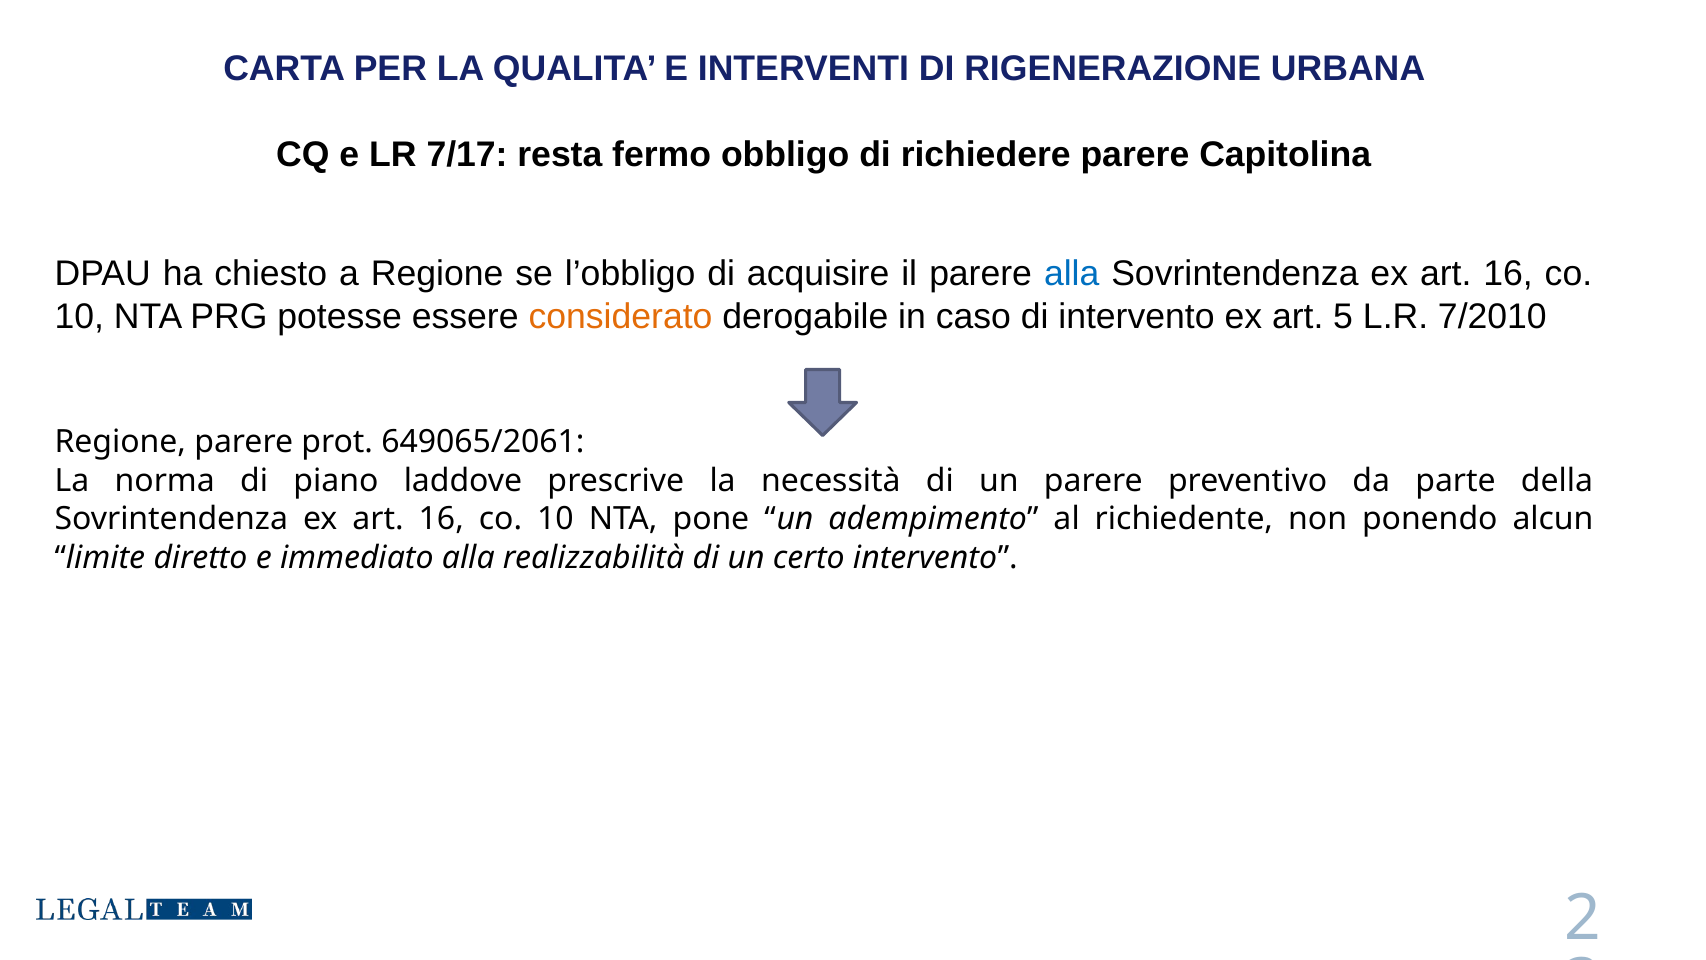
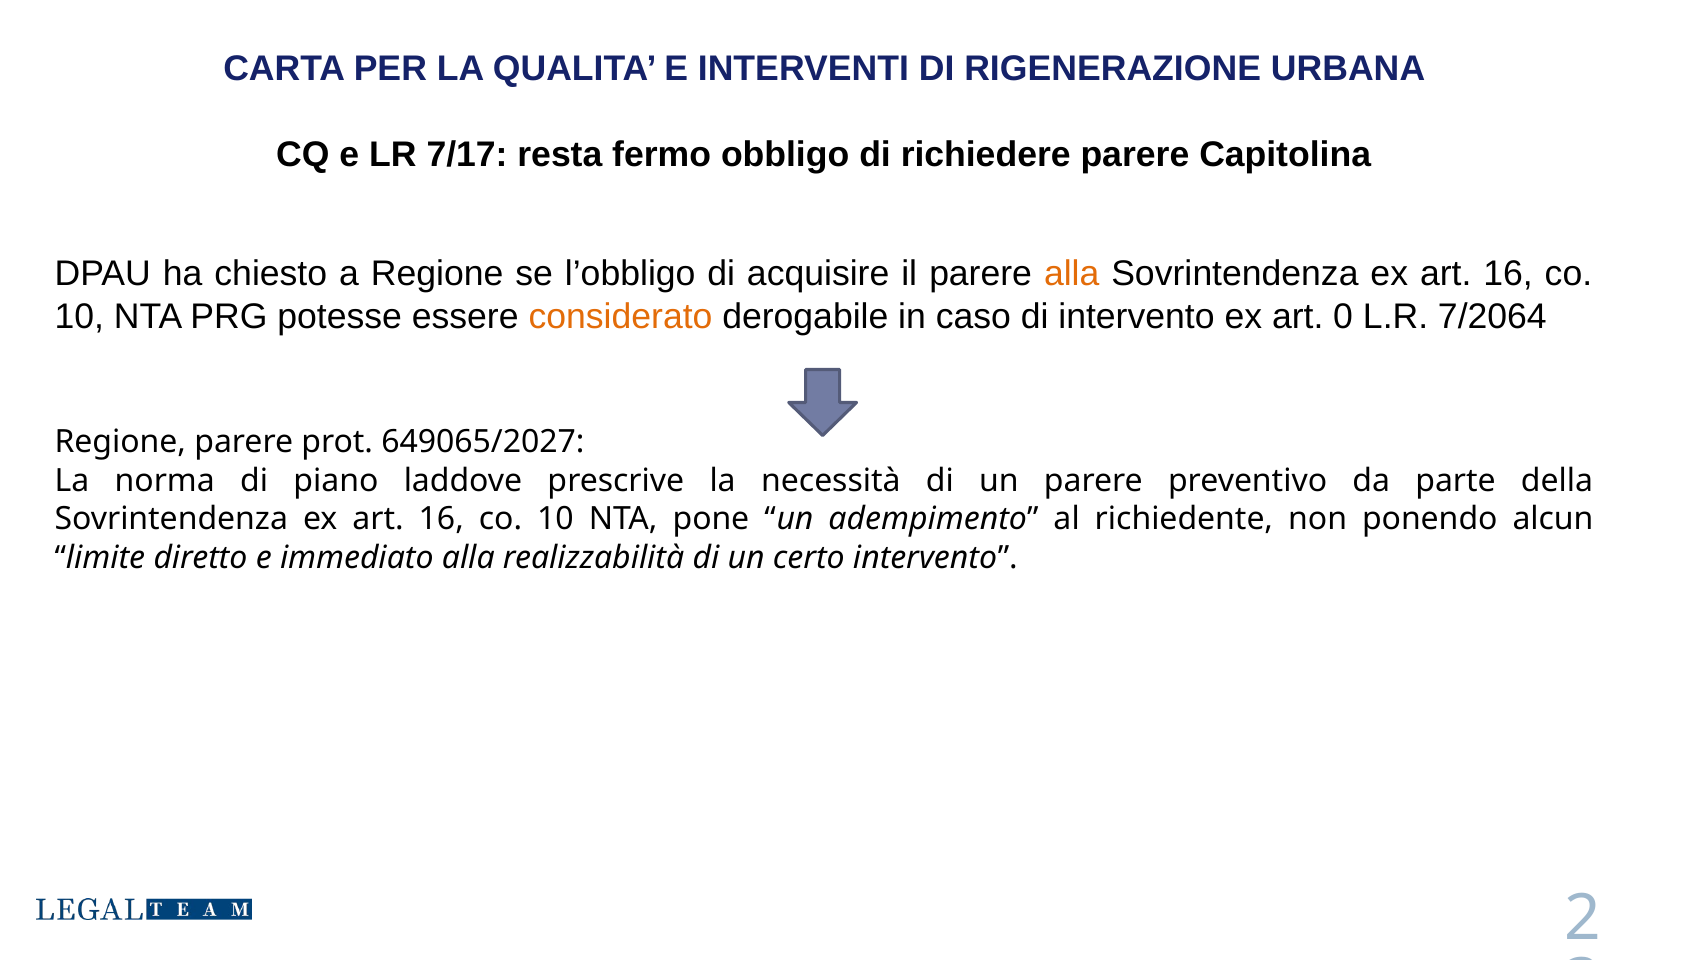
alla colour: blue -> orange (1072, 274)
5: 5 -> 0 (1343, 316)
7/2010: 7/2010 -> 7/2064 (1492, 316)
649065/2061: 649065/2061 -> 649065/2027 (483, 442)
